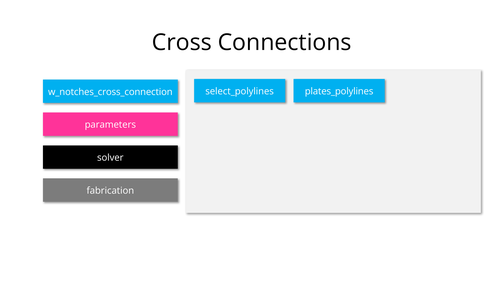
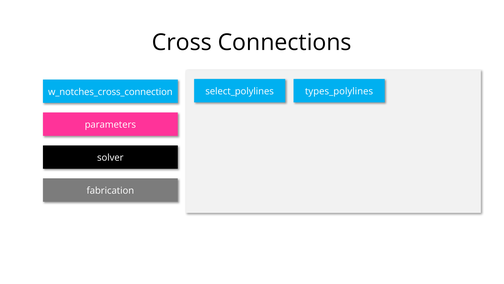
plates_polylines: plates_polylines -> types_polylines (339, 91)
